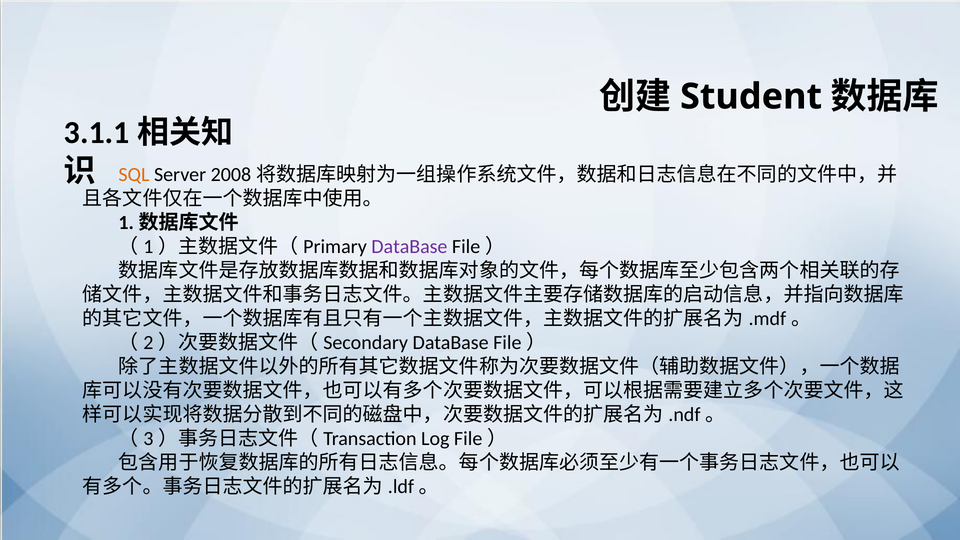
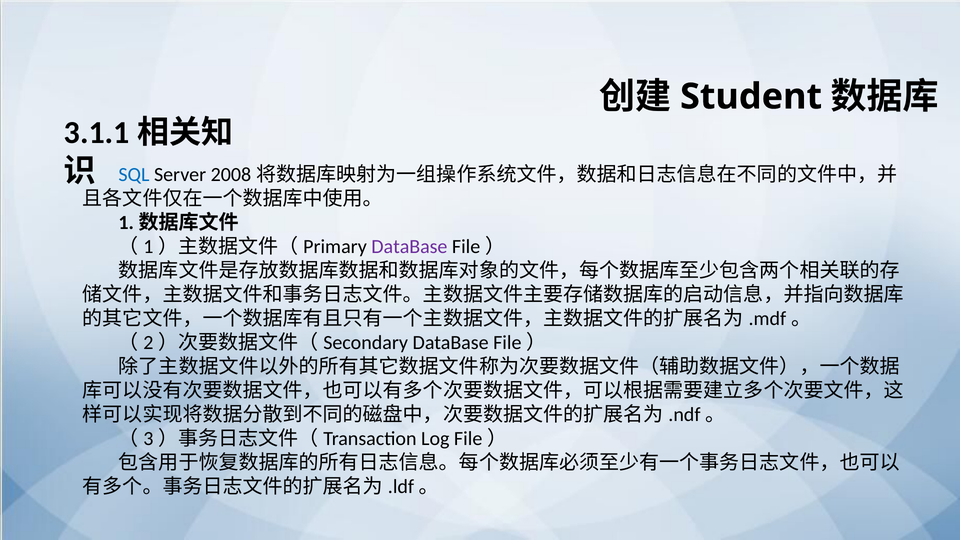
SQL colour: orange -> blue (134, 175)
